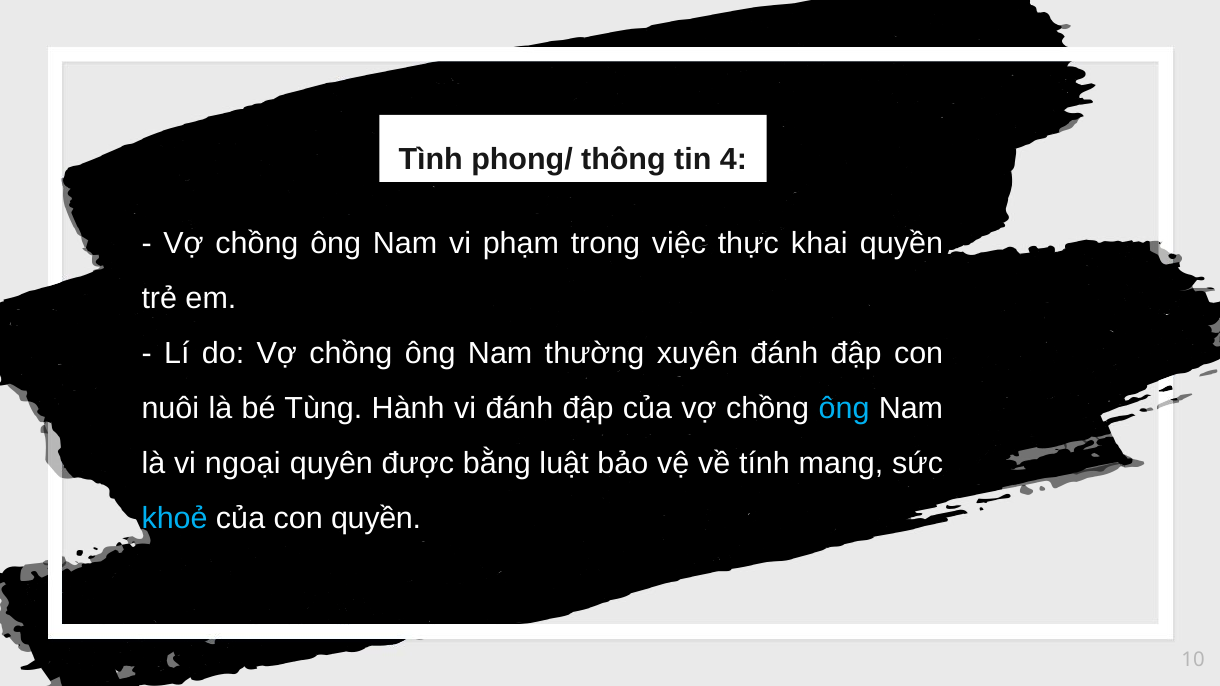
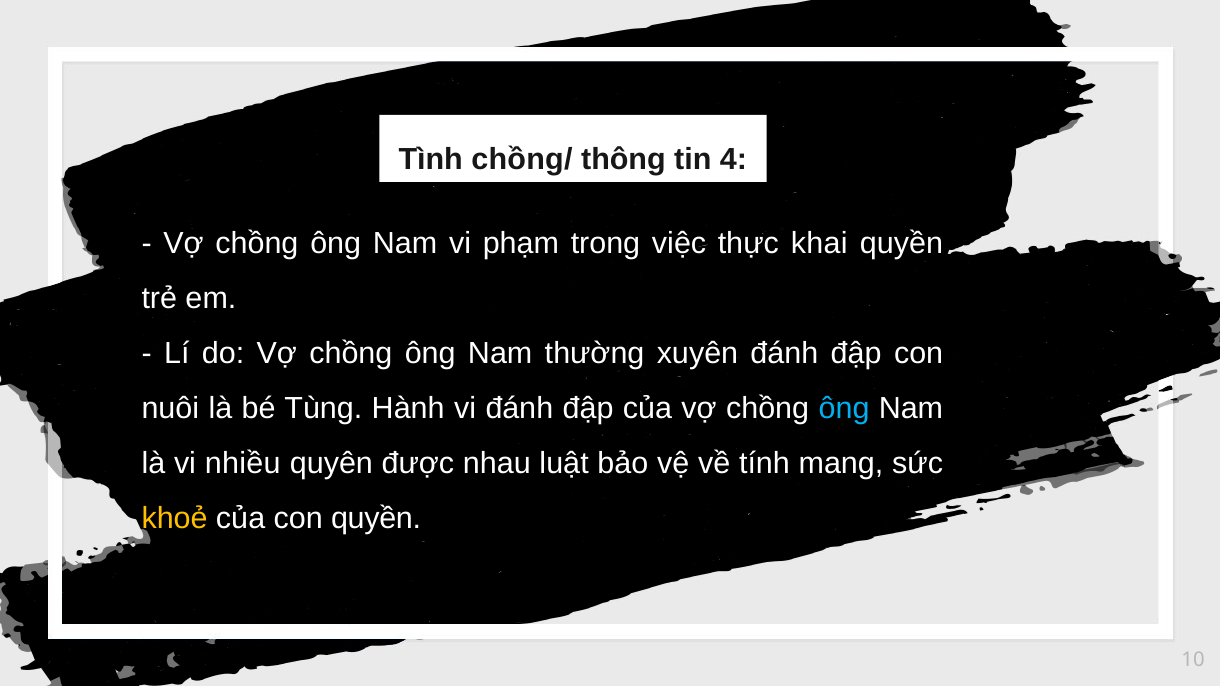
phong/: phong/ -> chồng/ (522, 160)
ngoại: ngoại -> nhiều (243, 463)
bằng: bằng -> nhau (497, 463)
khoẻ colour: light blue -> yellow (175, 518)
